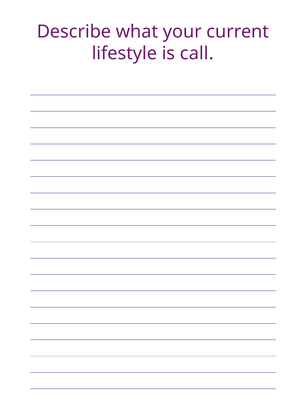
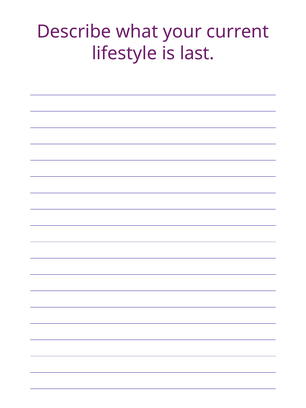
call: call -> last (197, 54)
